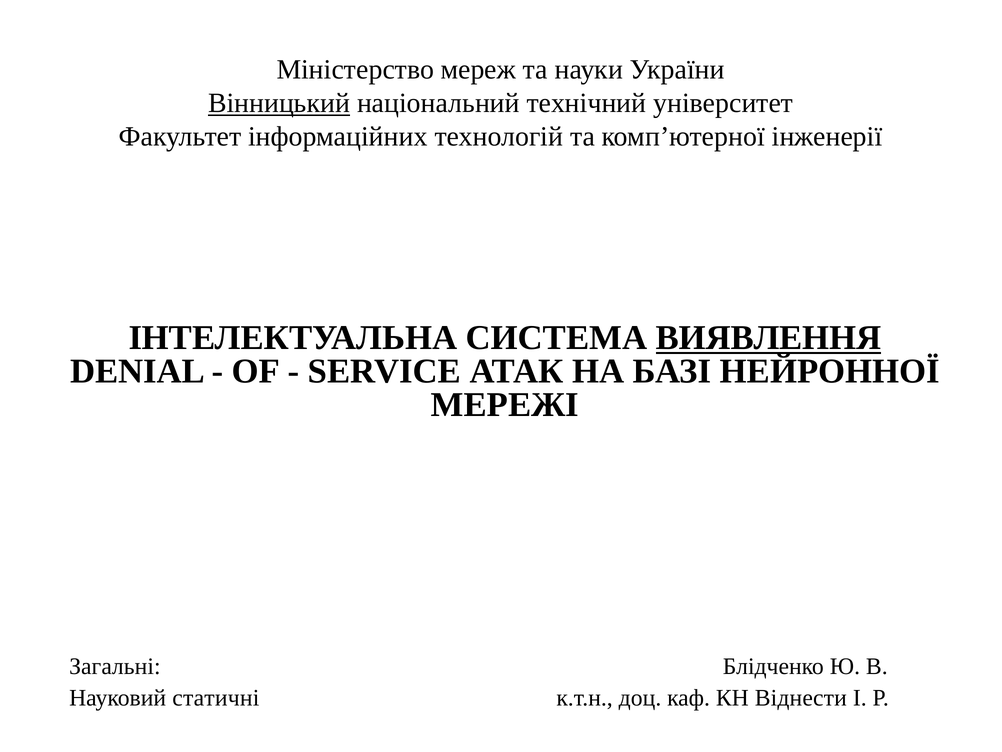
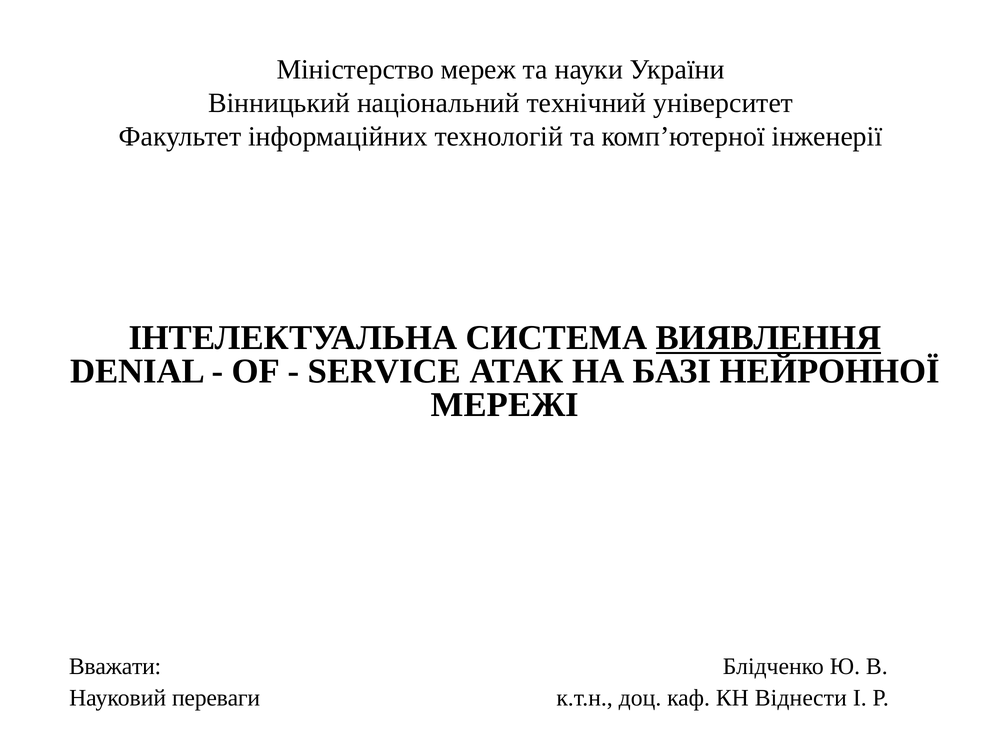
Вінницький underline: present -> none (279, 103)
Загальні: Загальні -> Вважати (115, 666)
статичні: статичні -> переваги (216, 697)
